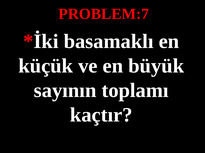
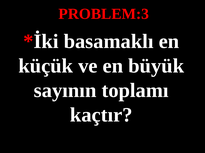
PROBLEM:7: PROBLEM:7 -> PROBLEM:3 (104, 14)
